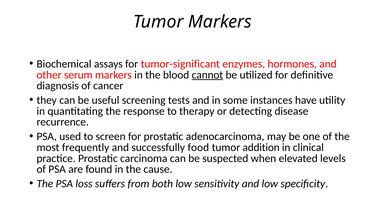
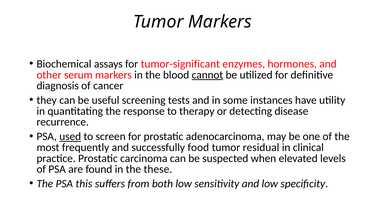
used underline: none -> present (70, 137)
addition: addition -> residual (261, 148)
cause: cause -> these (158, 170)
loss: loss -> this (84, 184)
